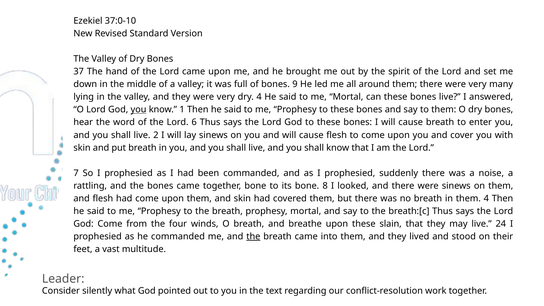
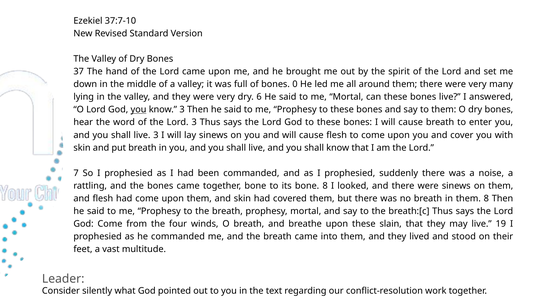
37:0-10: 37:0-10 -> 37:7-10 (120, 21)
9: 9 -> 0 (295, 84)
dry 4: 4 -> 6 (259, 97)
know 1: 1 -> 3 (182, 110)
Lord 6: 6 -> 3 (194, 122)
live 2: 2 -> 3 (156, 135)
them 4: 4 -> 8 (486, 198)
24: 24 -> 19 (501, 224)
the underline: present -> none (253, 237)
